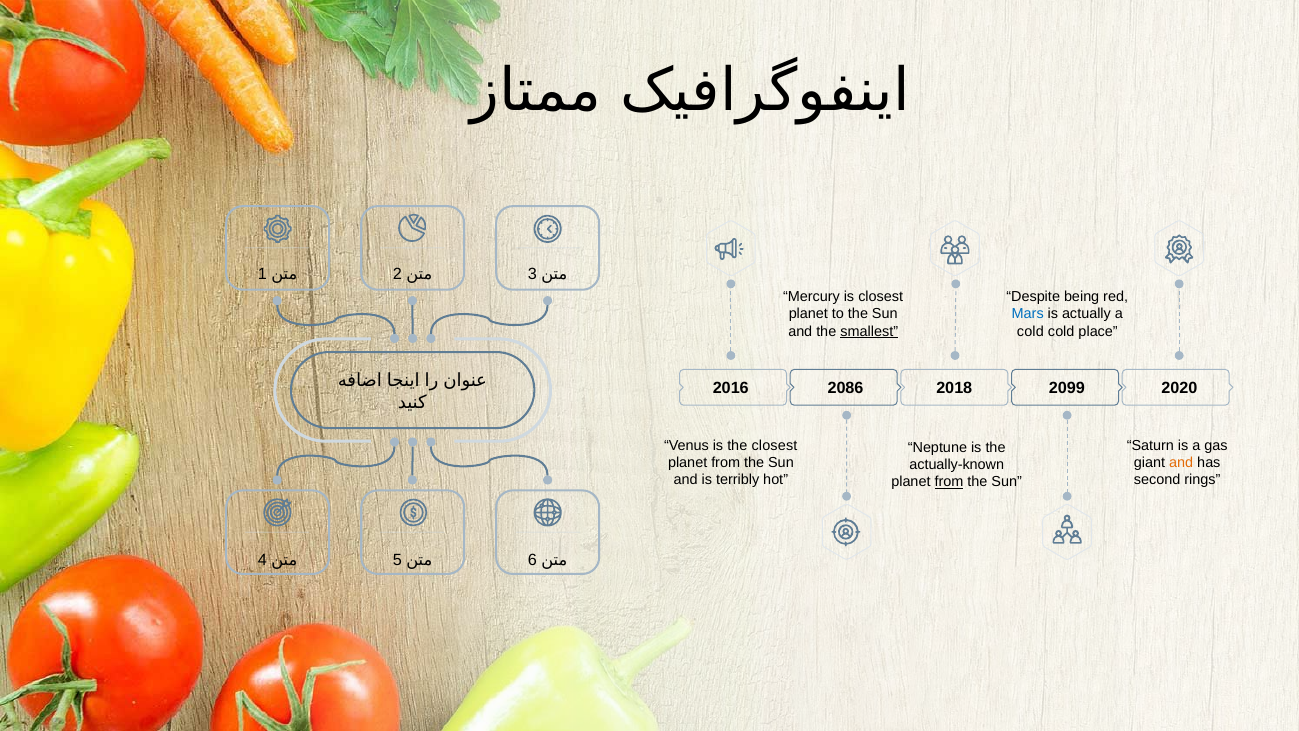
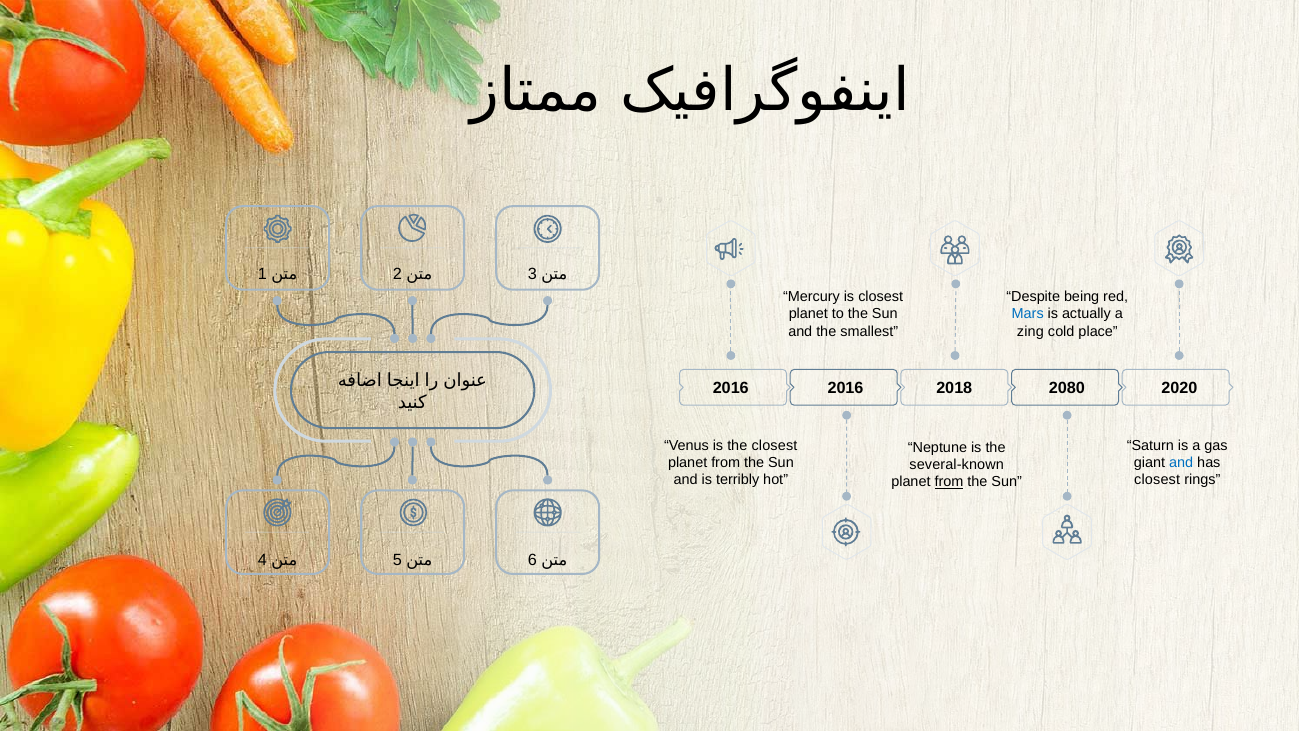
smallest underline: present -> none (869, 331)
cold: cold -> zing (1030, 331)
2016 2086: 2086 -> 2016 (846, 388)
2099: 2099 -> 2080 (1067, 388)
and colour: orange -> blue (1181, 463)
actually-known: actually-known -> several-known (957, 464)
second: second -> closest (1157, 480)
